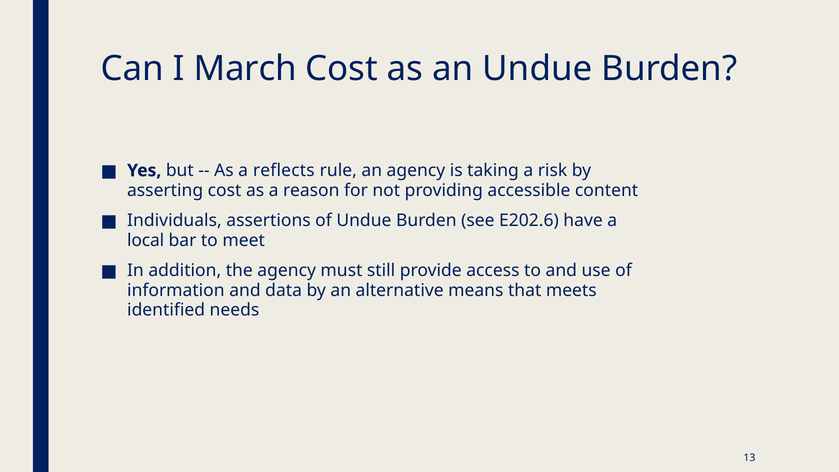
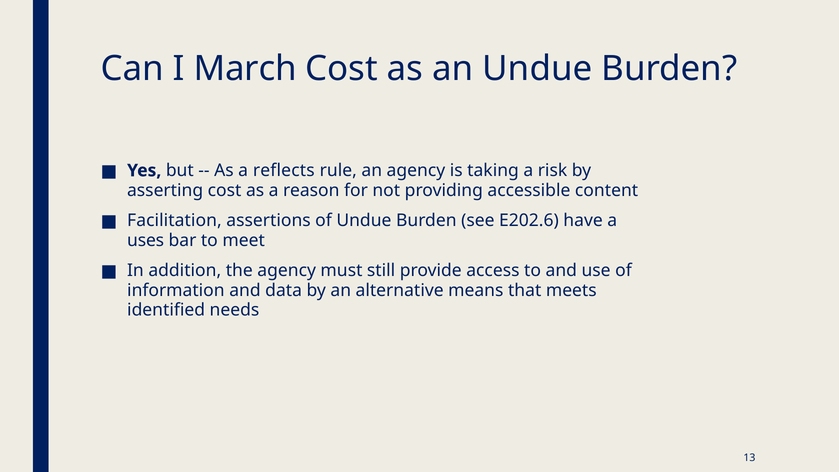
Individuals: Individuals -> Facilitation (174, 220)
local: local -> uses (146, 240)
